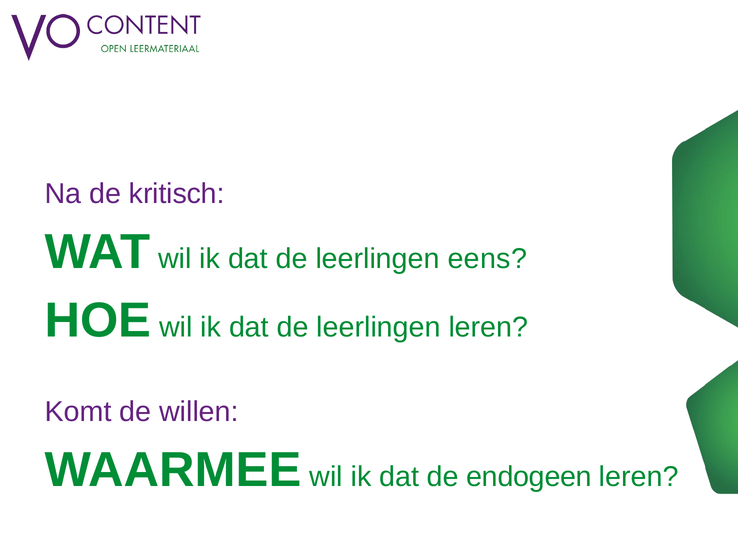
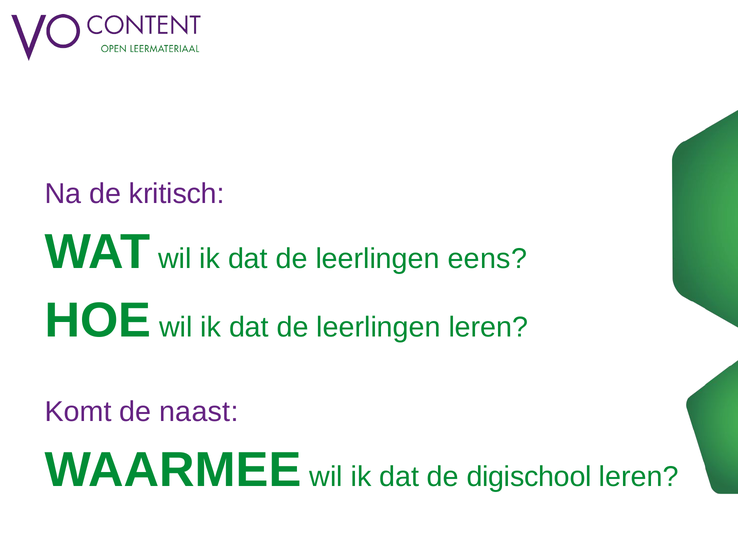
willen: willen -> naast (199, 412)
endogeen: endogeen -> digischool (529, 477)
